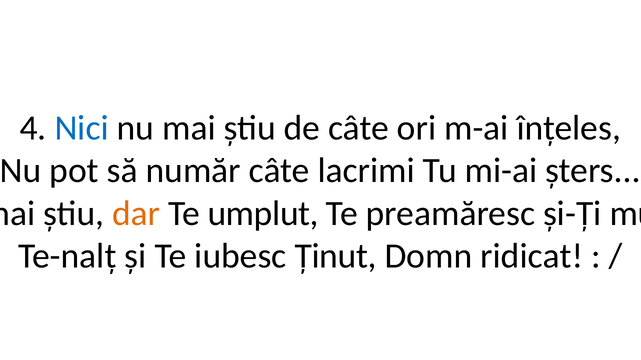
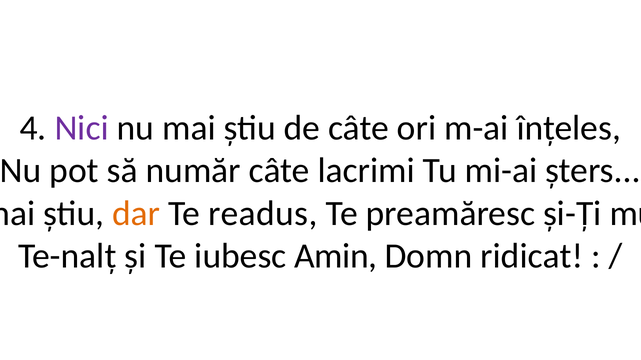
Nici colour: blue -> purple (82, 128)
umplut: umplut -> readus (263, 214)
Ținut: Ținut -> Amin (336, 256)
